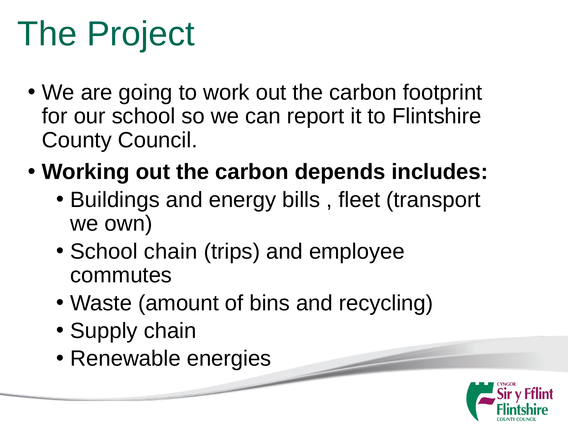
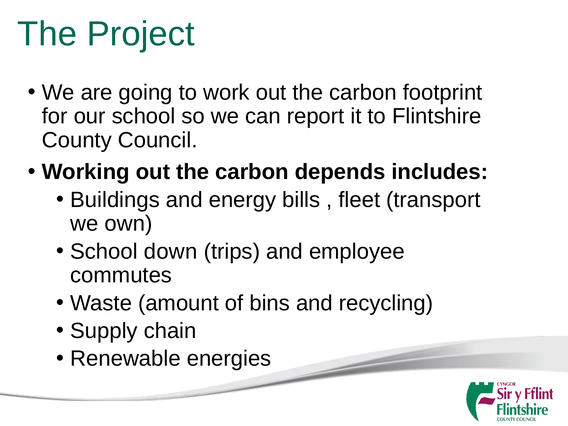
School chain: chain -> down (171, 251)
